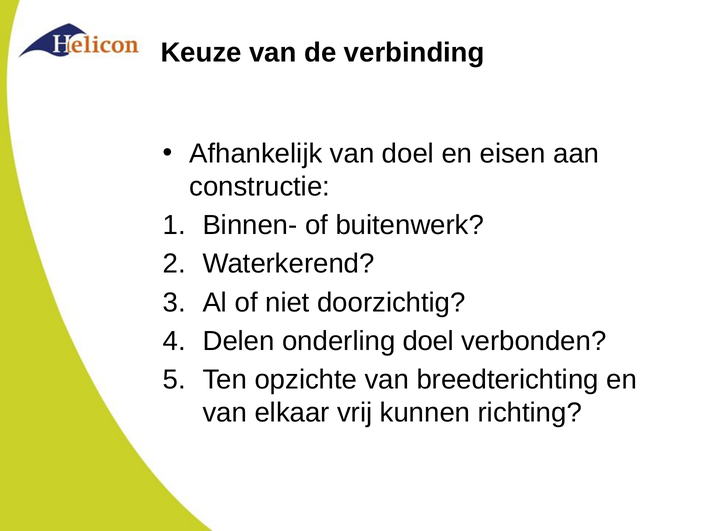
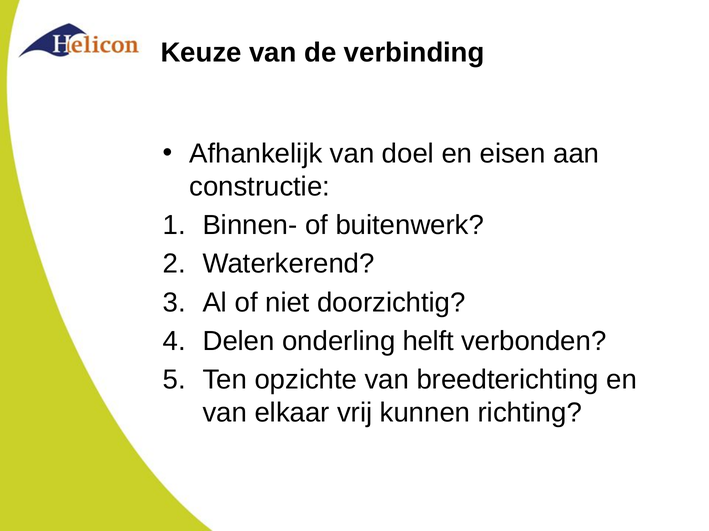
onderling doel: doel -> helft (428, 342)
